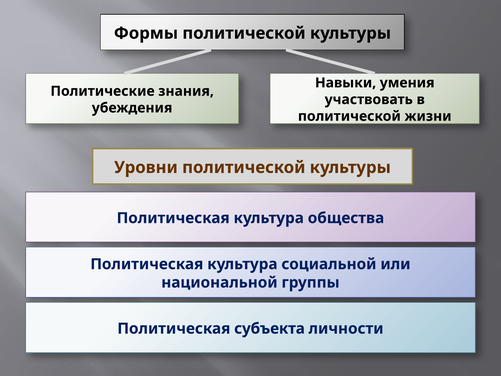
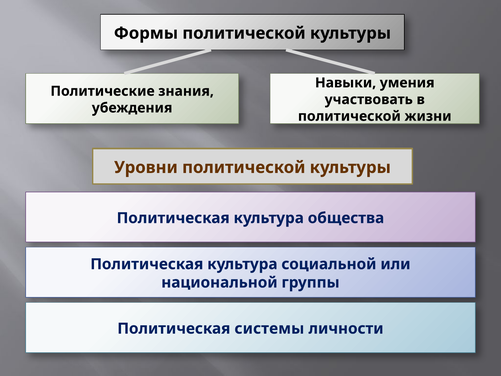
субъекта: субъекта -> системы (269, 328)
